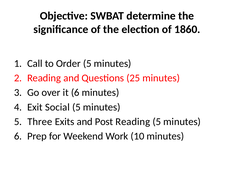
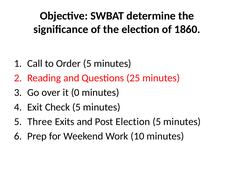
it 6: 6 -> 0 (75, 93)
Social: Social -> Check (57, 107)
Post Reading: Reading -> Election (133, 122)
